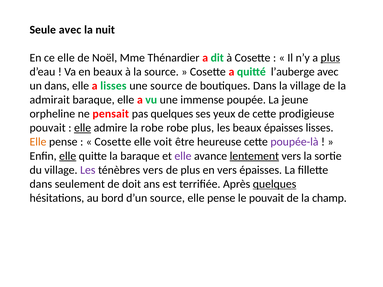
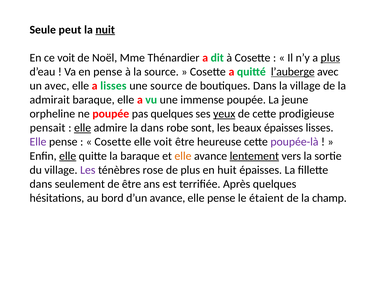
Seule avec: avec -> peut (70, 30)
nuit underline: none -> present (105, 30)
ce elle: elle -> voit (66, 58)
en beaux: beaux -> pense (108, 72)
l’auberge underline: none -> present (293, 72)
un dans: dans -> avec (57, 86)
ne pensait: pensait -> poupée (111, 114)
yeux underline: none -> present (224, 114)
pouvait: pouvait -> pensait (48, 128)
la robe: robe -> dans (152, 128)
robe plus: plus -> sont (203, 128)
Elle colour: orange -> purple (38, 142)
elle colour: purple -> orange (183, 156)
ténèbres vers: vers -> rose (153, 170)
en vers: vers -> huit (227, 170)
de doit: doit -> être (132, 184)
quelques underline: present -> none (275, 184)
d’un source: source -> avance (167, 198)
le pouvait: pouvait -> étaient (266, 198)
